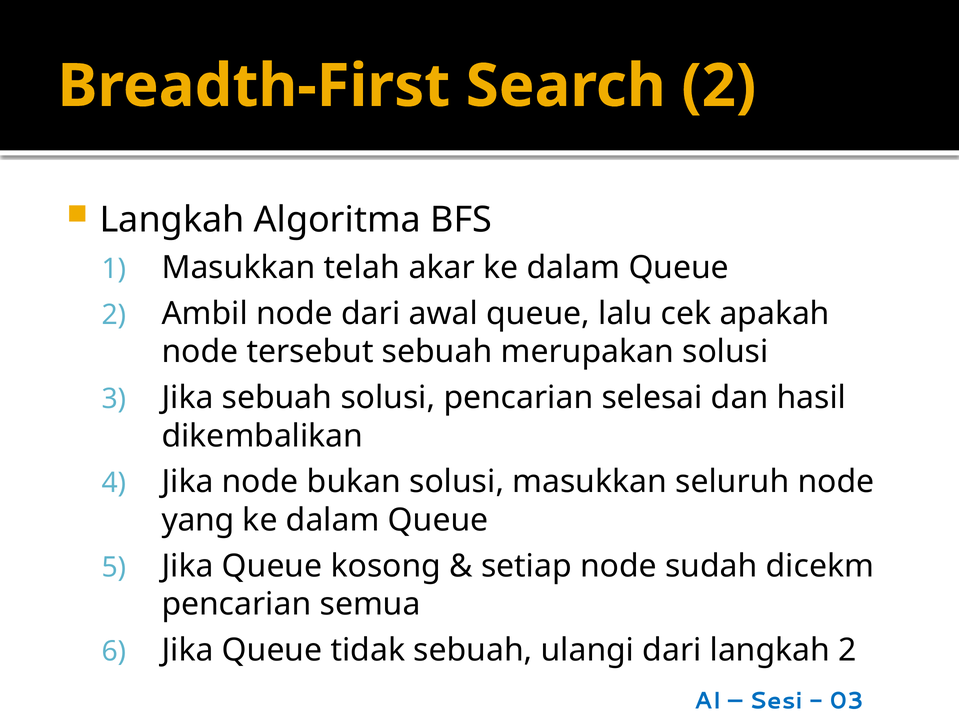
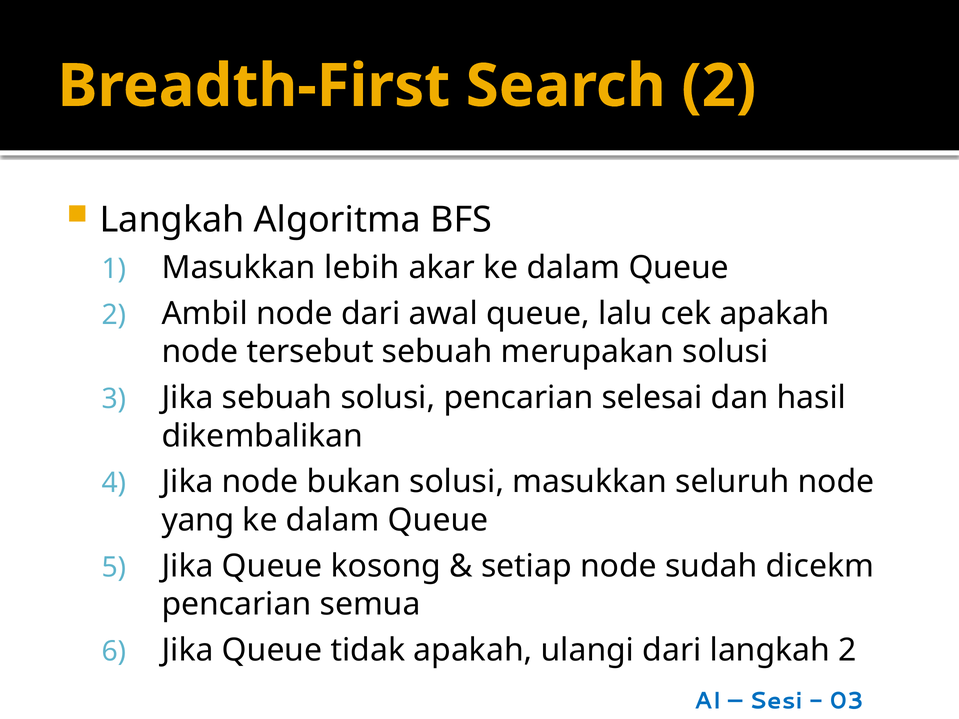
telah: telah -> lebih (362, 268)
tidak sebuah: sebuah -> apakah (473, 650)
